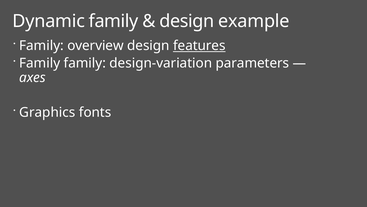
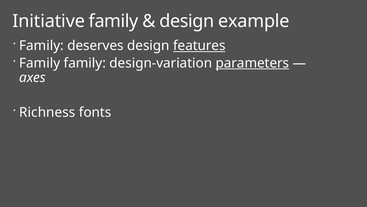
Dynamic: Dynamic -> Initiative (49, 21)
overview: overview -> deserves (95, 46)
parameters underline: none -> present (252, 63)
Graphics: Graphics -> Richness (47, 112)
